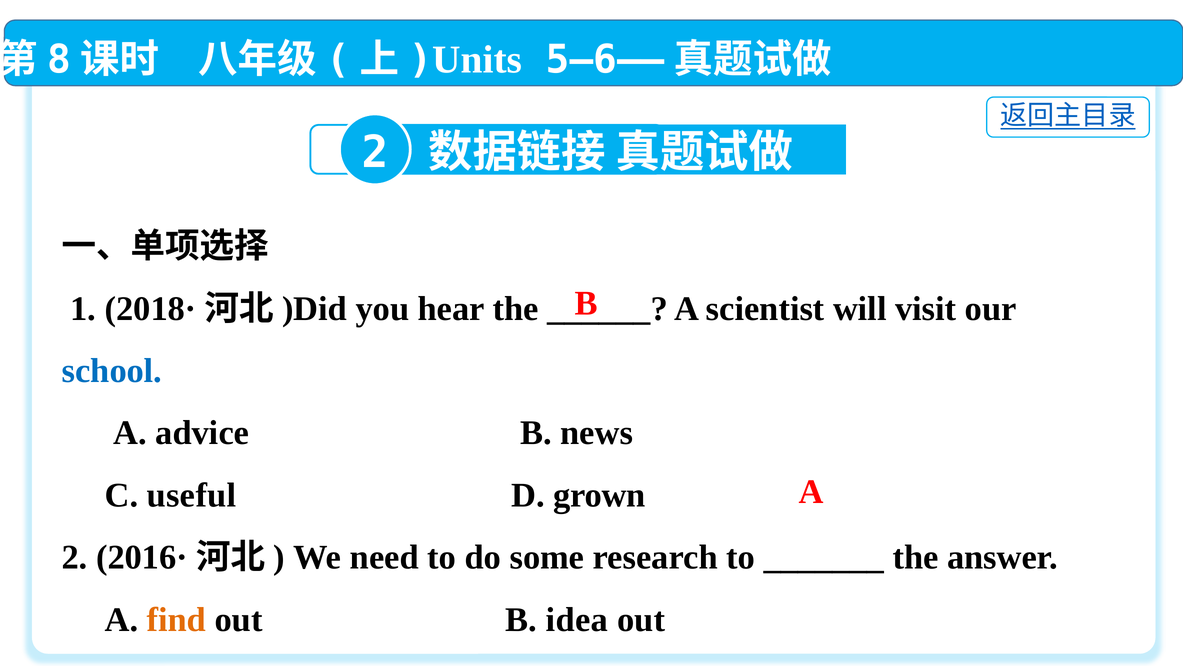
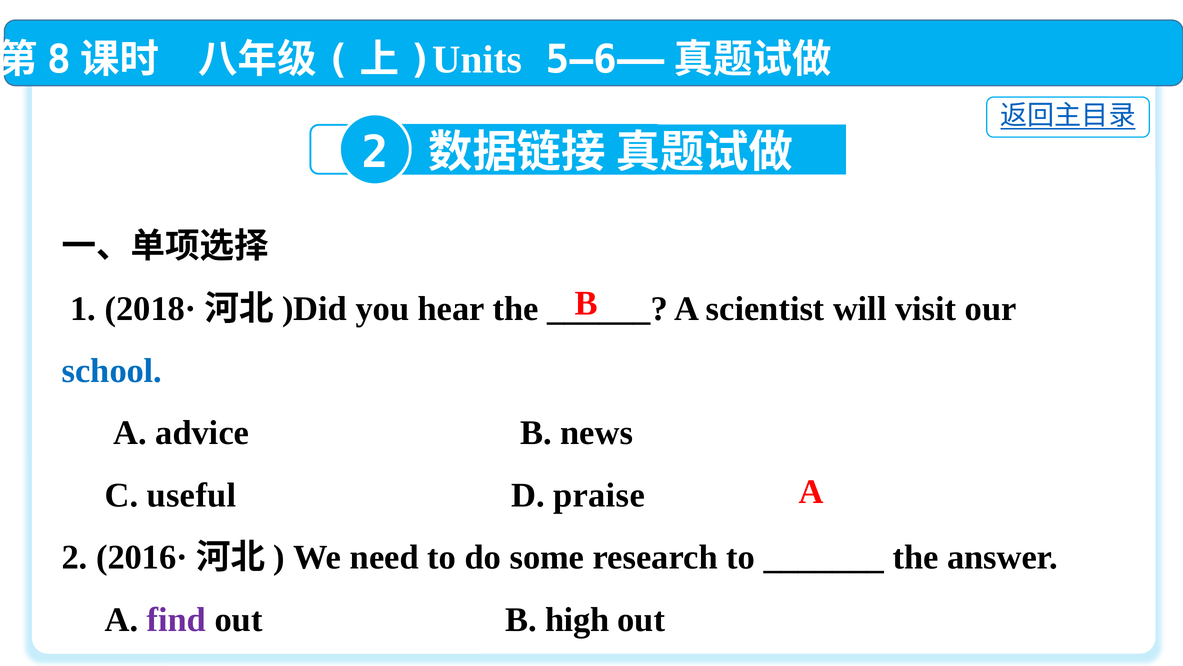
grown: grown -> praise (599, 495)
find colour: orange -> purple (176, 619)
idea: idea -> high (577, 619)
